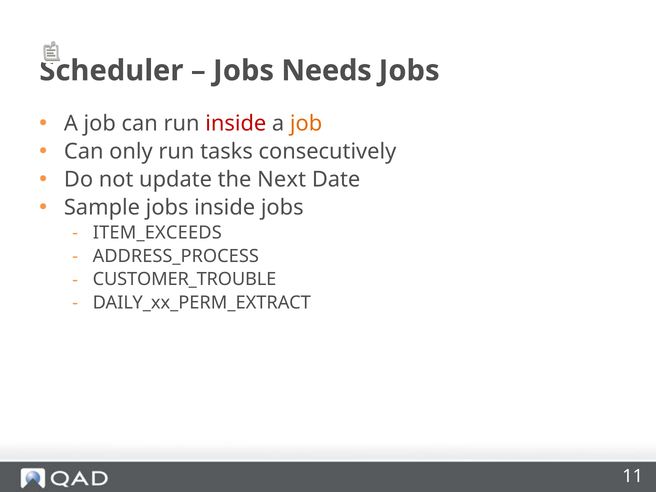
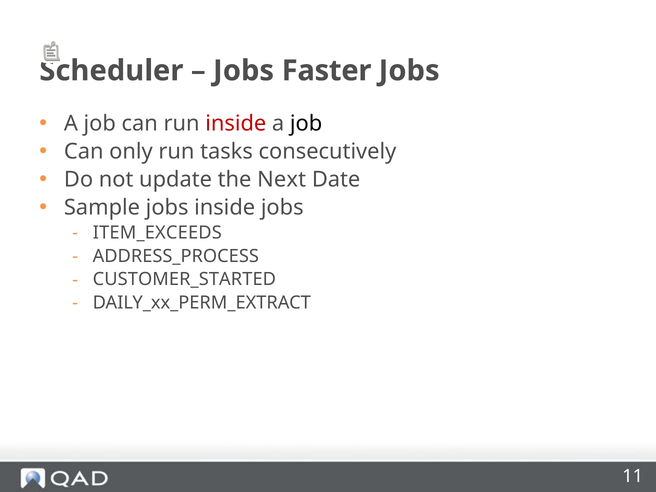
Needs: Needs -> Faster (327, 71)
job colour: orange -> black (306, 124)
CUSTOMER_TROUBLE: CUSTOMER_TROUBLE -> CUSTOMER_STARTED (184, 279)
